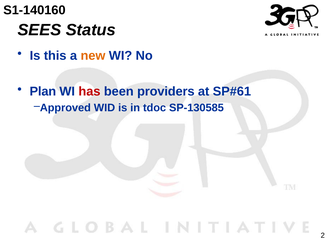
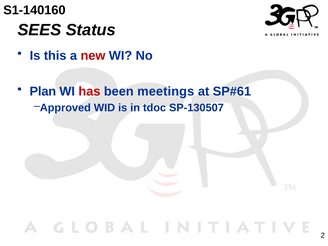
new colour: orange -> red (93, 56)
providers: providers -> meetings (166, 91)
SP-130585: SP-130585 -> SP-130507 (196, 108)
